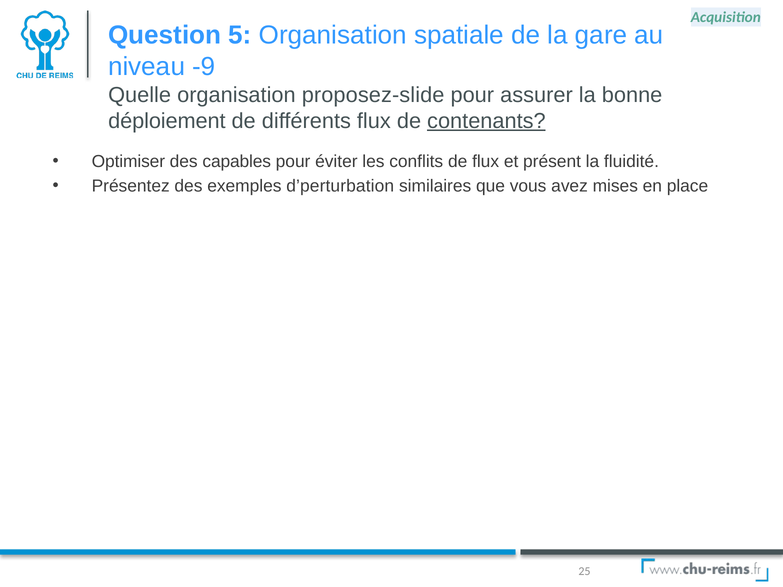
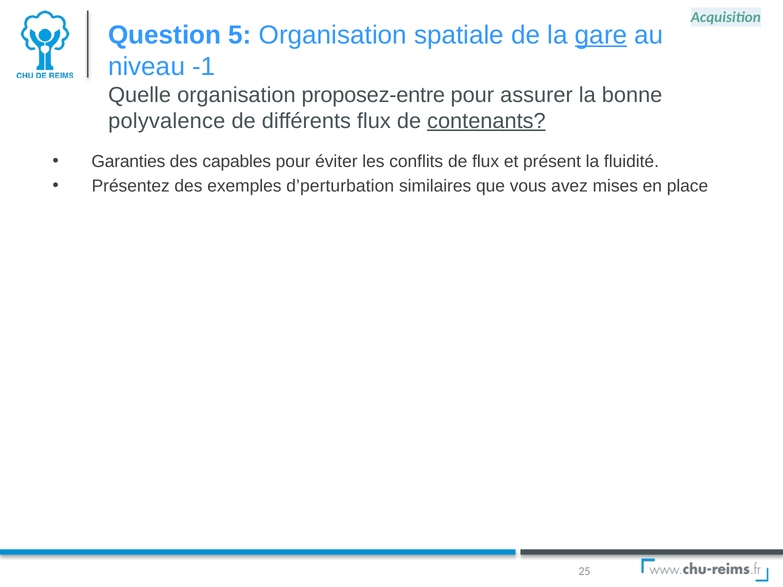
gare underline: none -> present (601, 35)
-9: -9 -> -1 (204, 66)
proposez-slide: proposez-slide -> proposez-entre (373, 95)
déploiement: déploiement -> polyvalence (167, 121)
Optimiser: Optimiser -> Garanties (128, 162)
